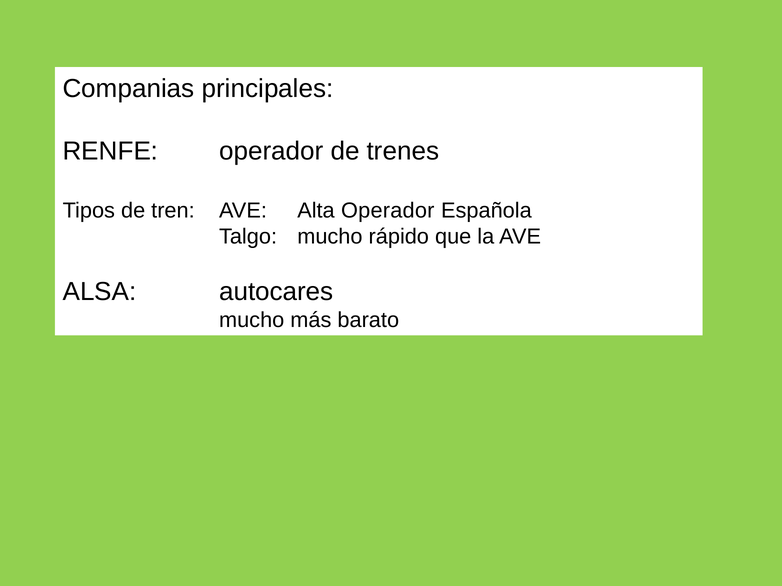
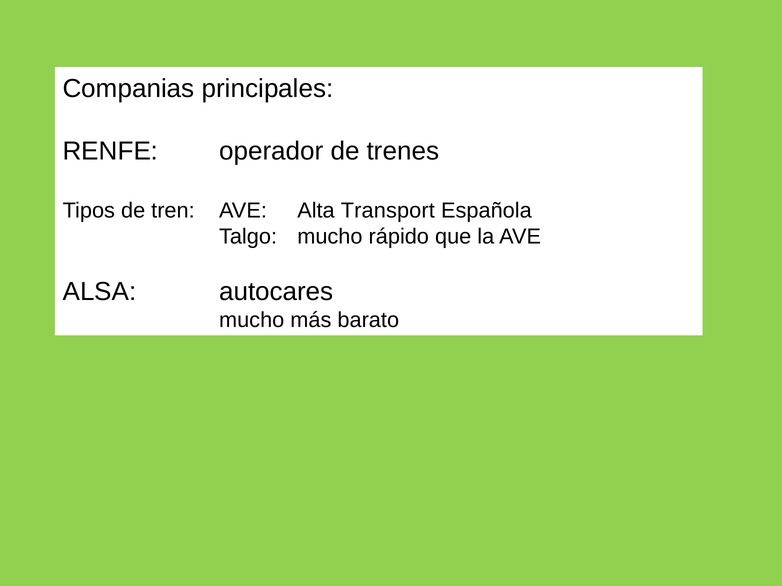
Alta Operador: Operador -> Transport (388, 211)
